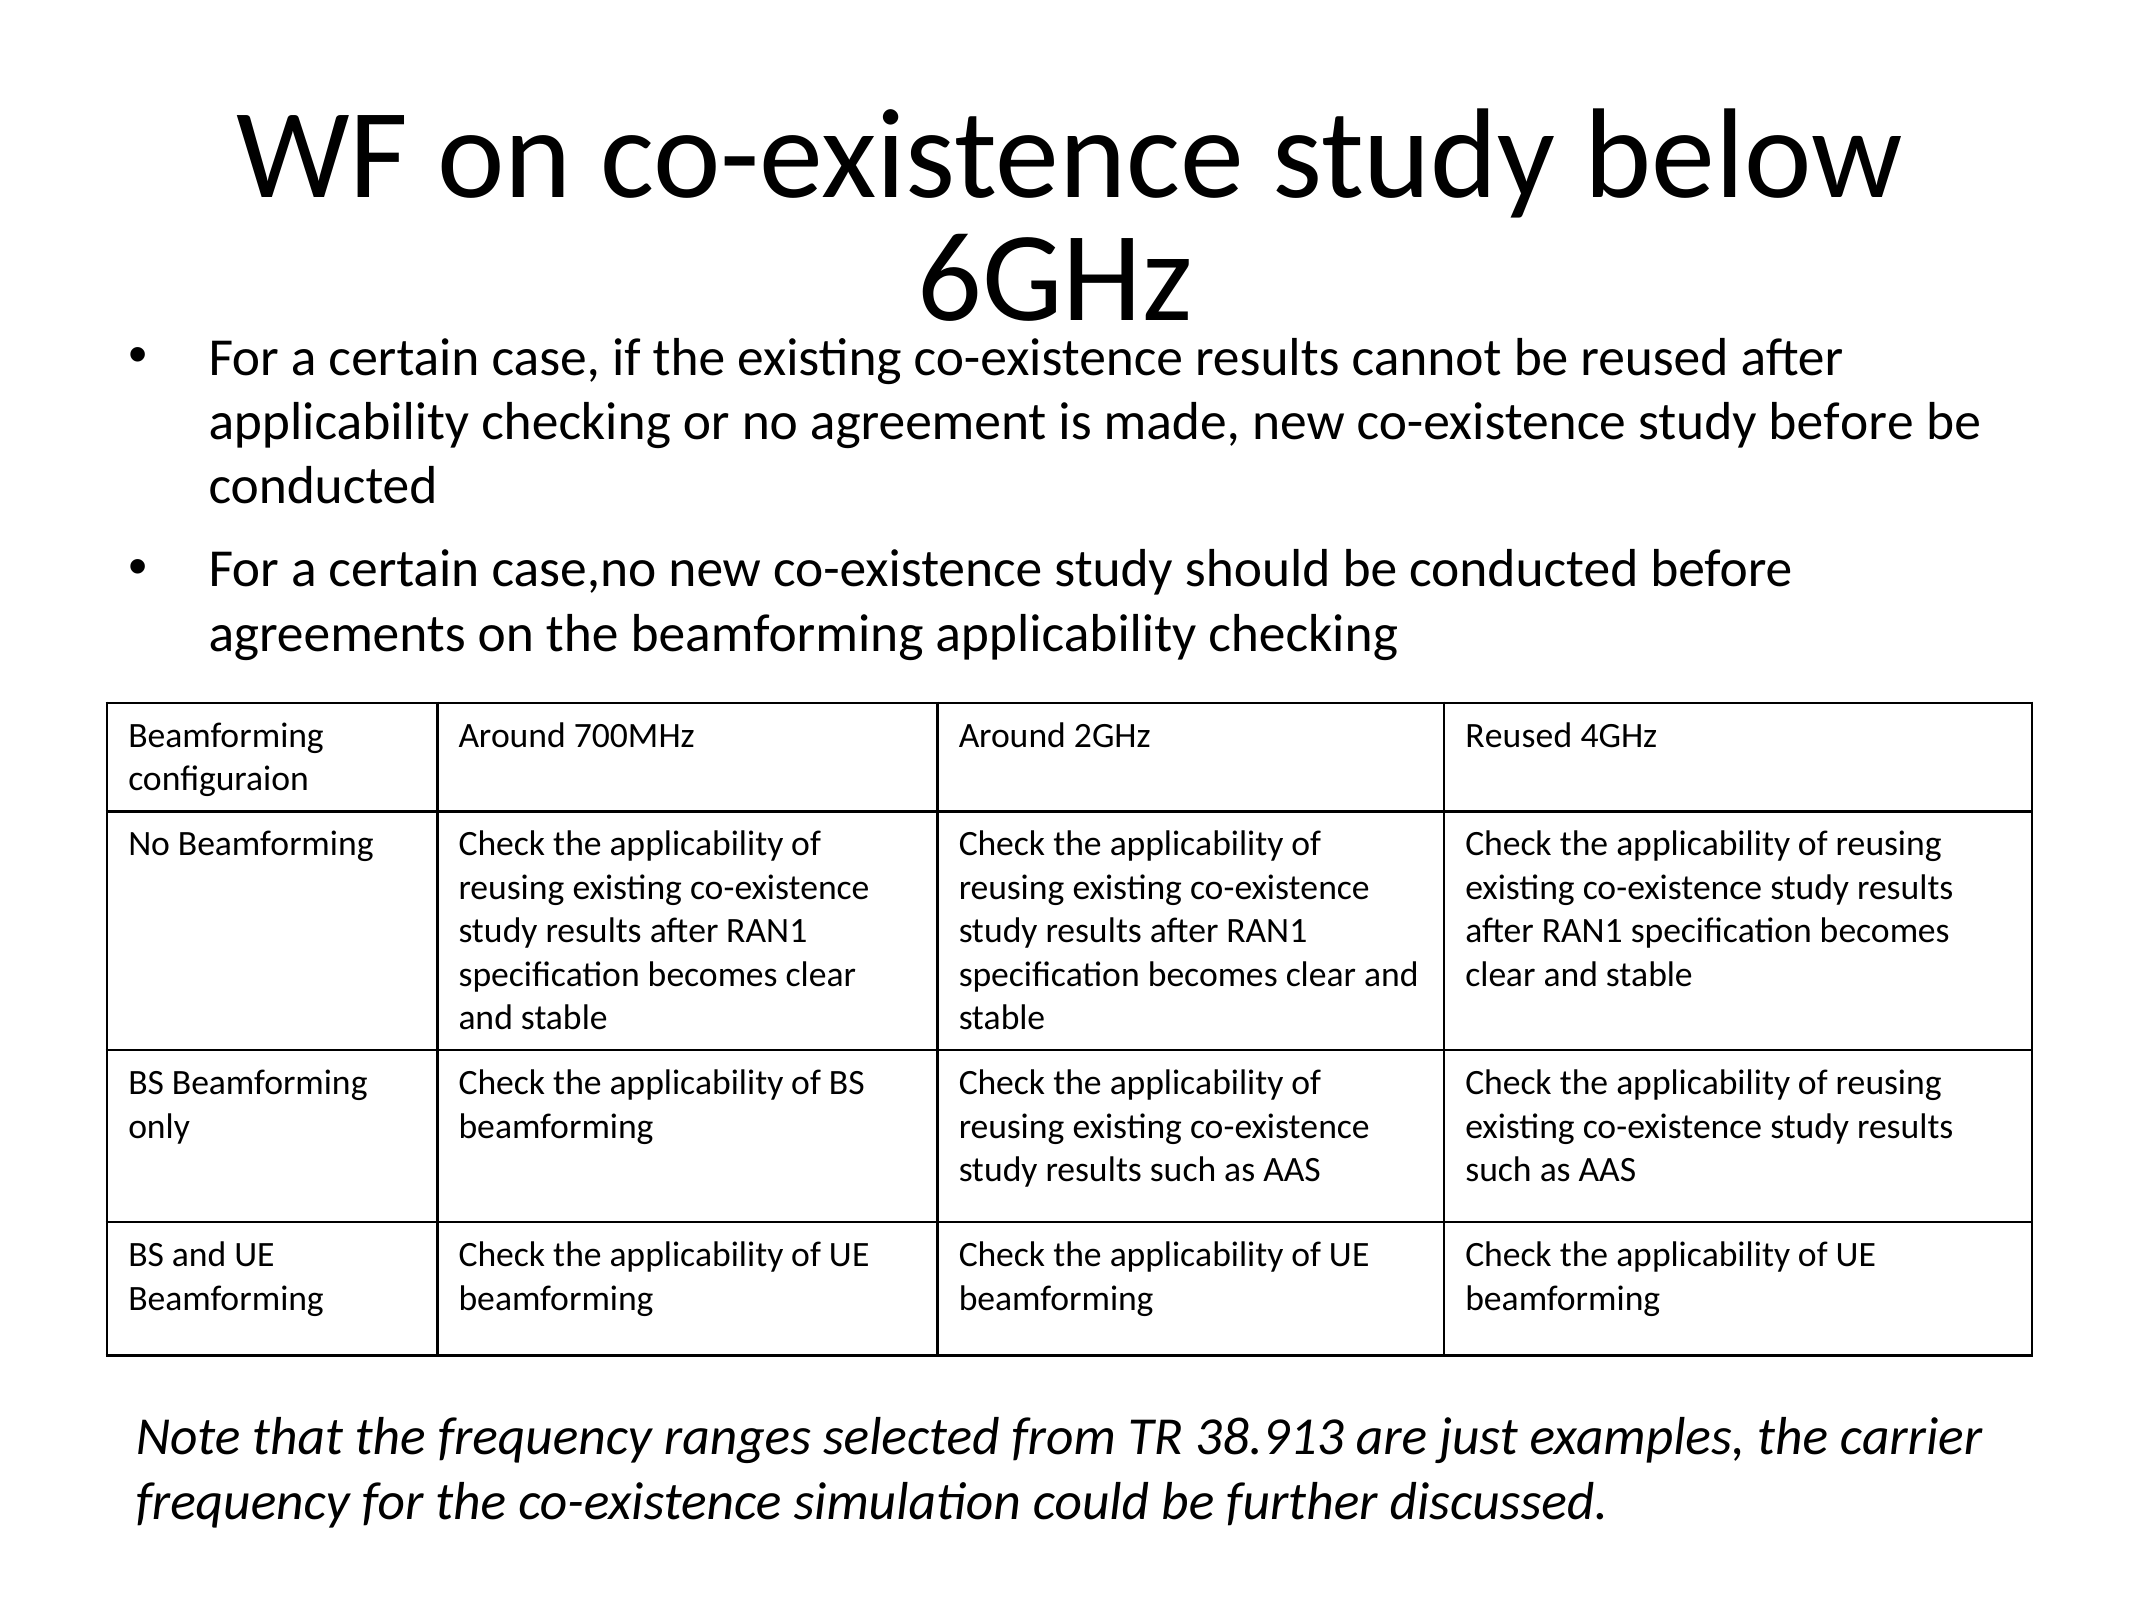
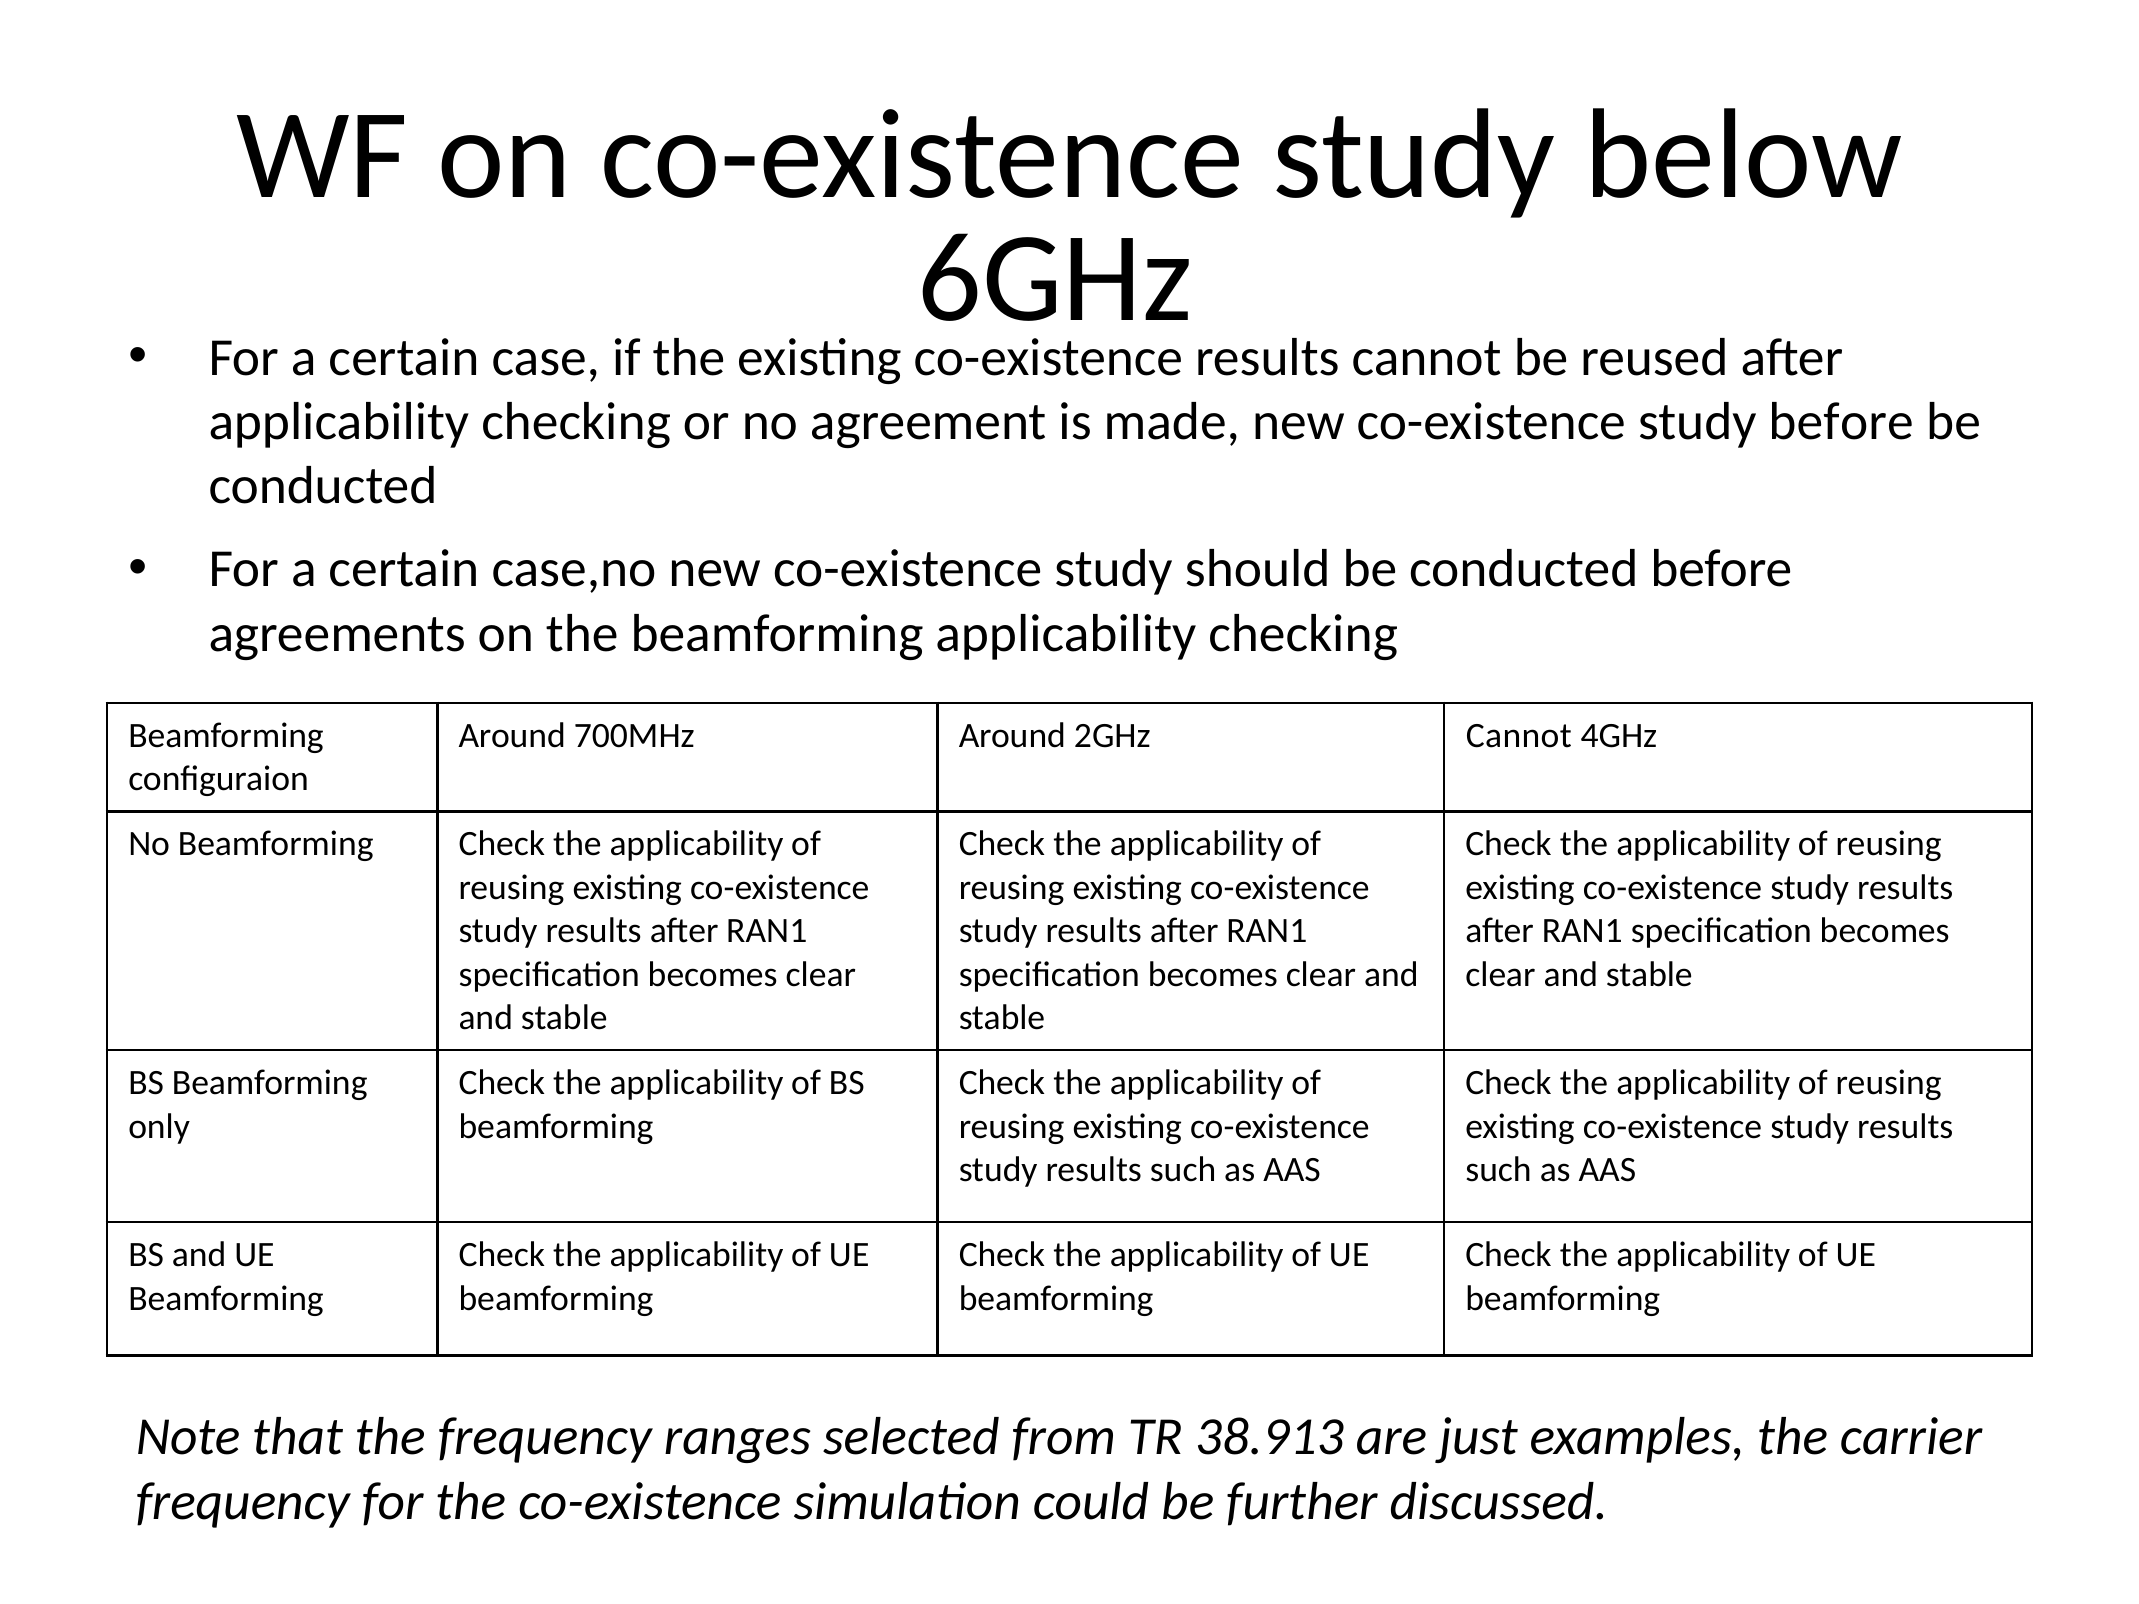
2GHz Reused: Reused -> Cannot (1519, 736)
